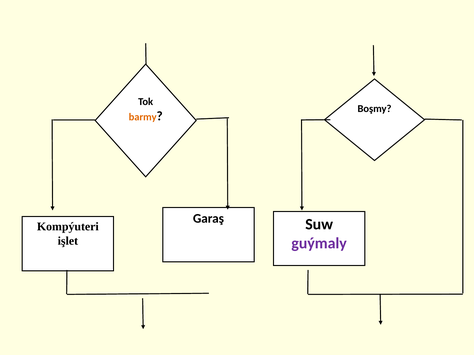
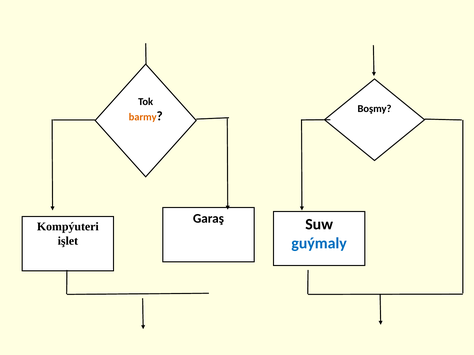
guýmaly colour: purple -> blue (319, 244)
